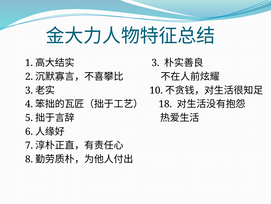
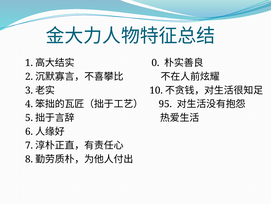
3: 3 -> 0 (155, 63)
18: 18 -> 95 (165, 104)
